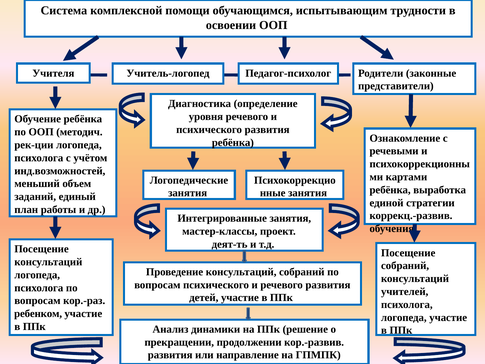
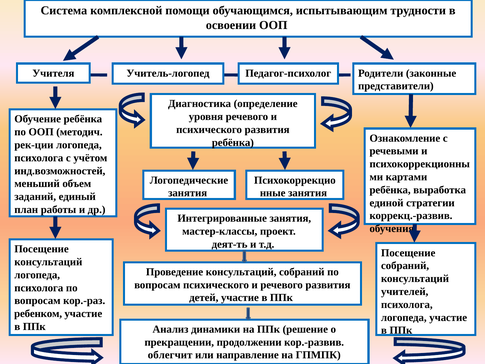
развития: развития -> облегчит (170, 355)
